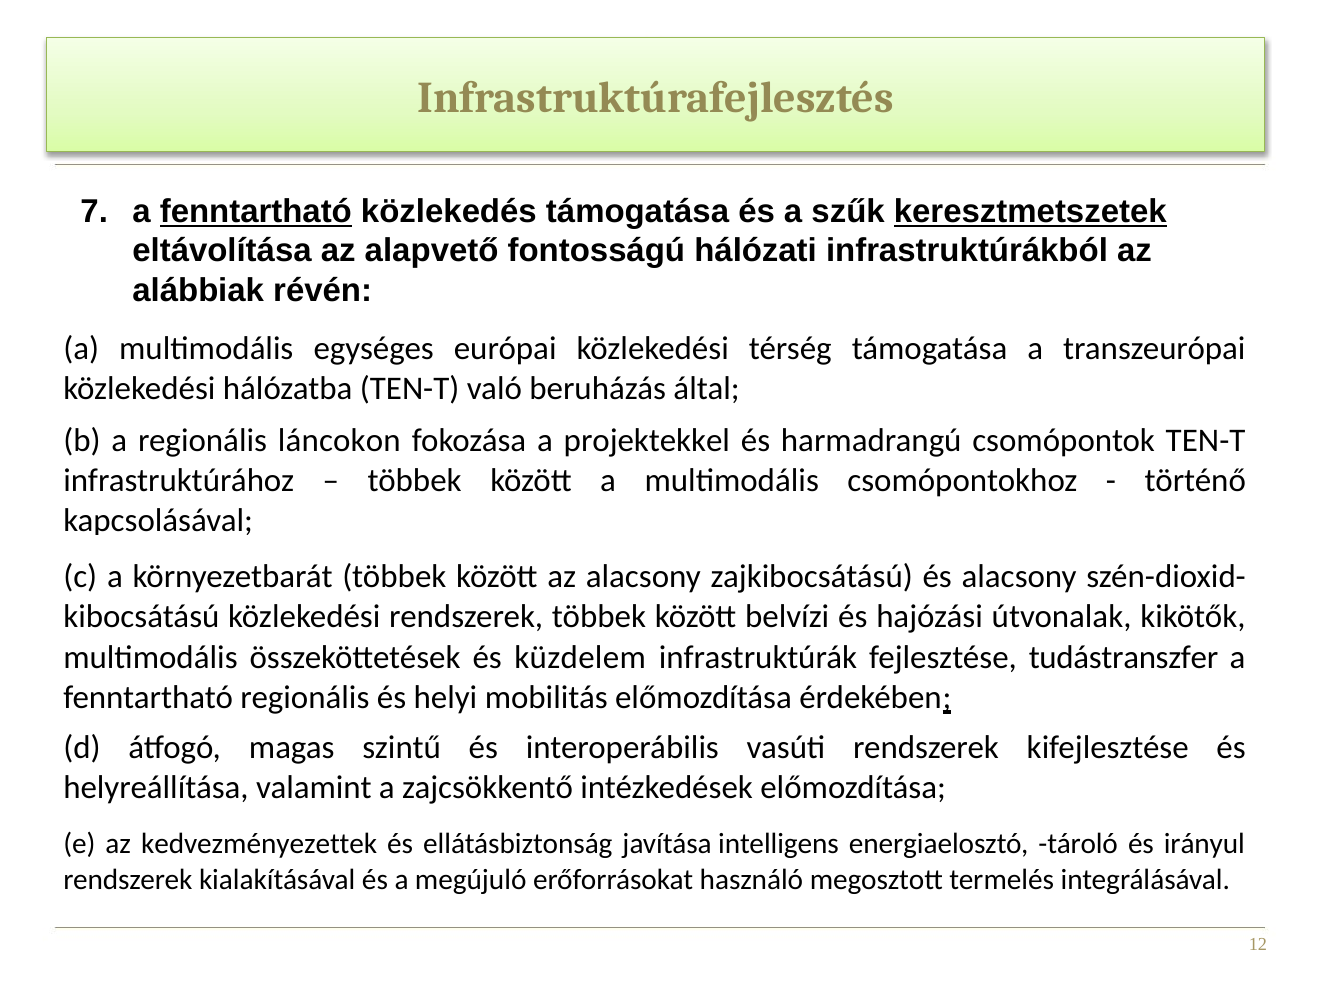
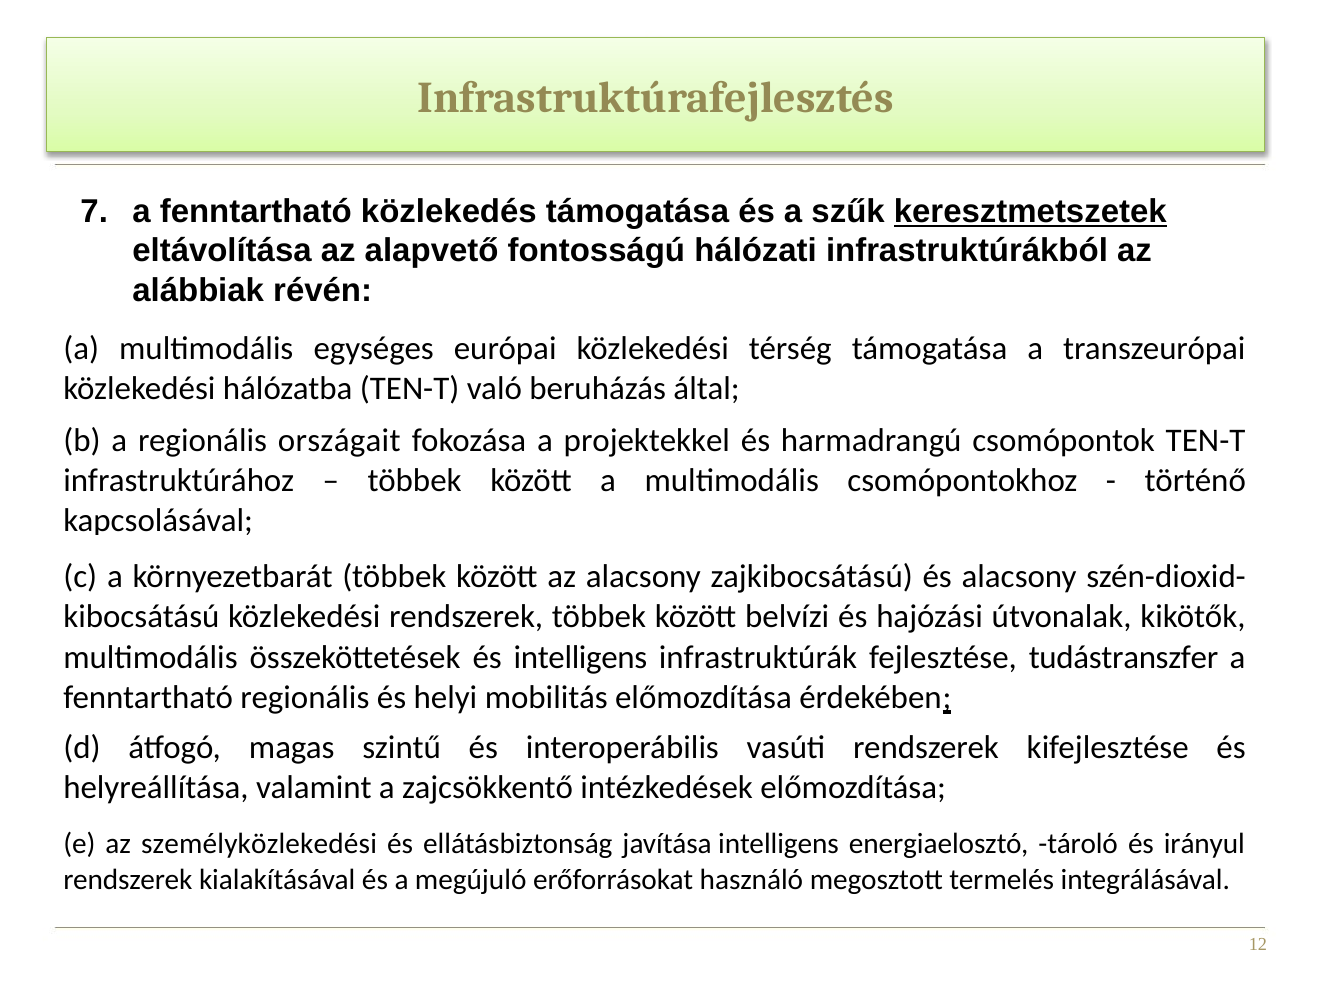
fenntartható underline: present -> none (256, 212)
láncokon: láncokon -> országait (339, 440)
és küzdelem: küzdelem -> intelligens (580, 657)
kedvezményezettek: kedvezményezettek -> személyközlekedési (259, 844)
